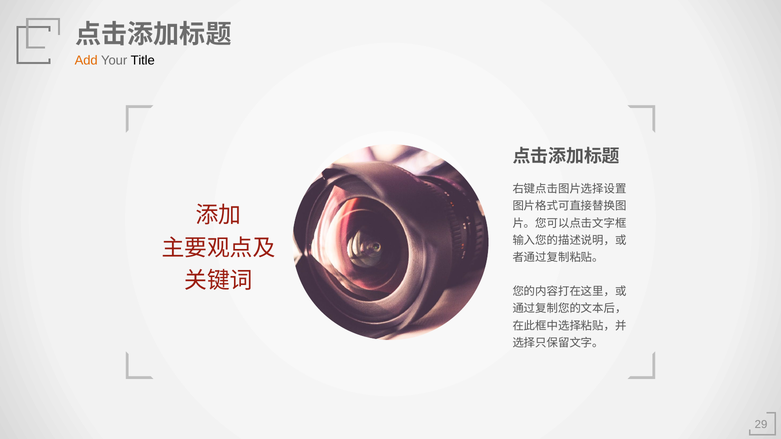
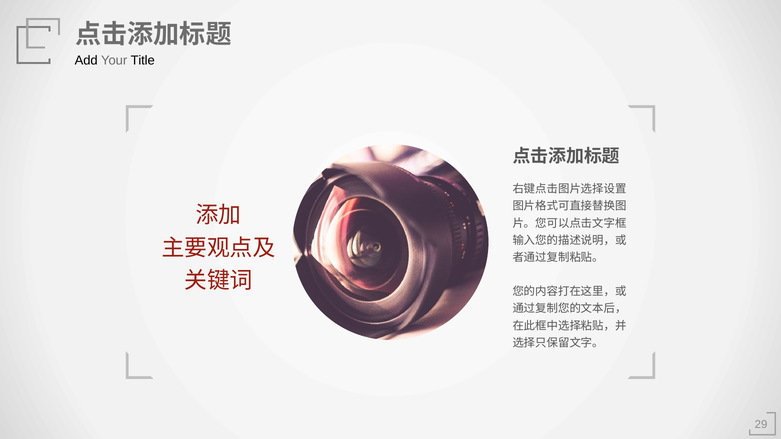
Add colour: orange -> black (86, 60)
